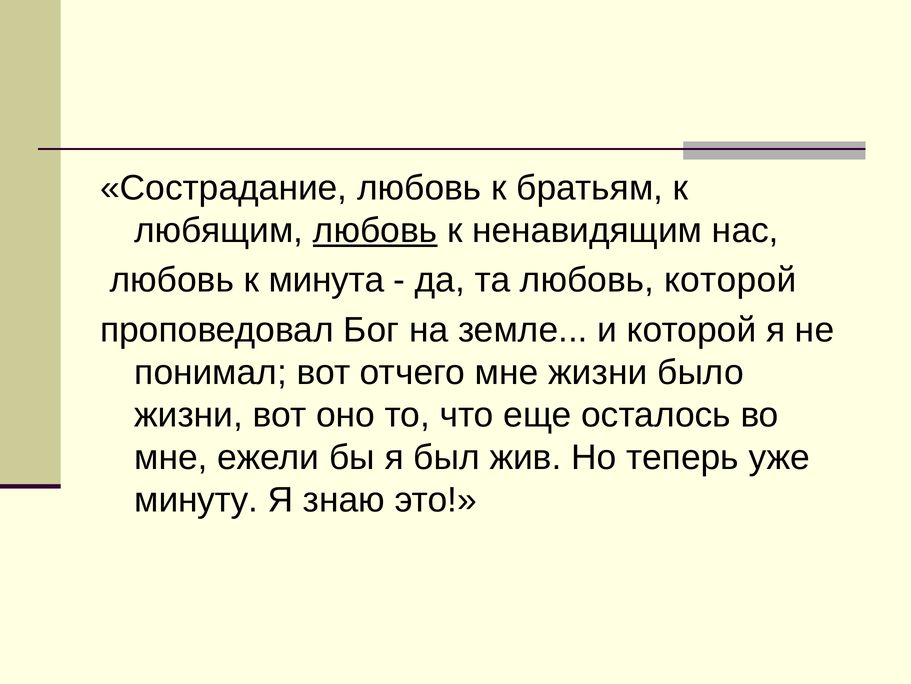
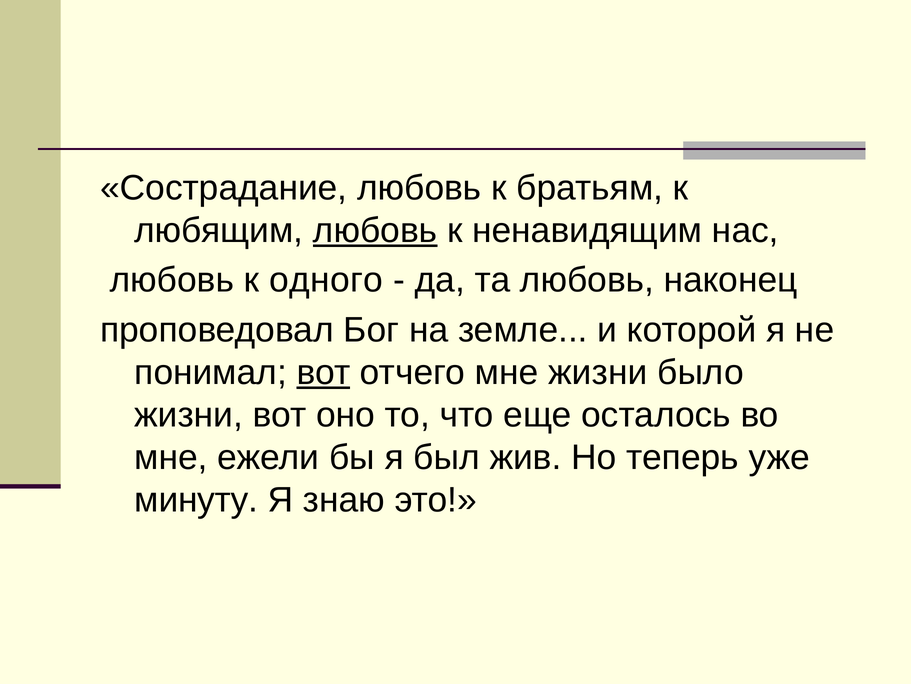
минута: минута -> одного (326, 280)
любовь которой: которой -> наконец (731, 280)
вот underline: none -> present (324, 372)
